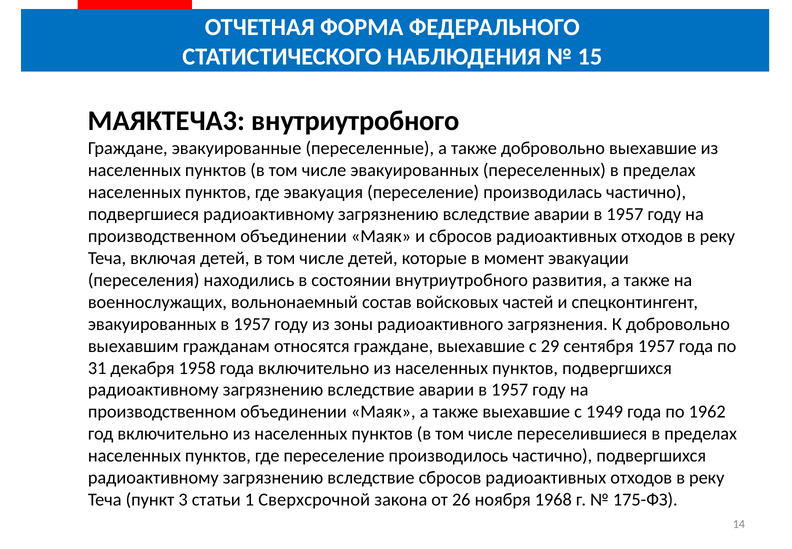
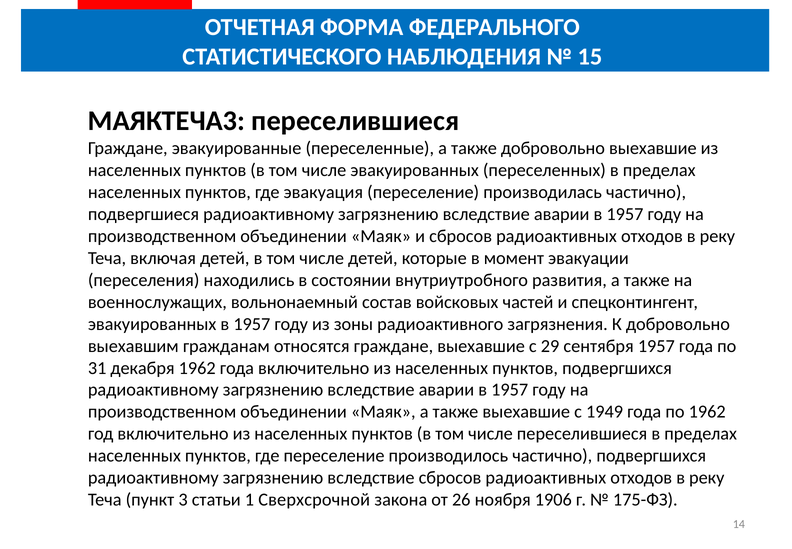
МАЯКТЕЧА3 внутриутробного: внутриутробного -> переселившиеся (355, 121)
декабря 1958: 1958 -> 1962 (197, 368)
1968: 1968 -> 1906 (553, 499)
